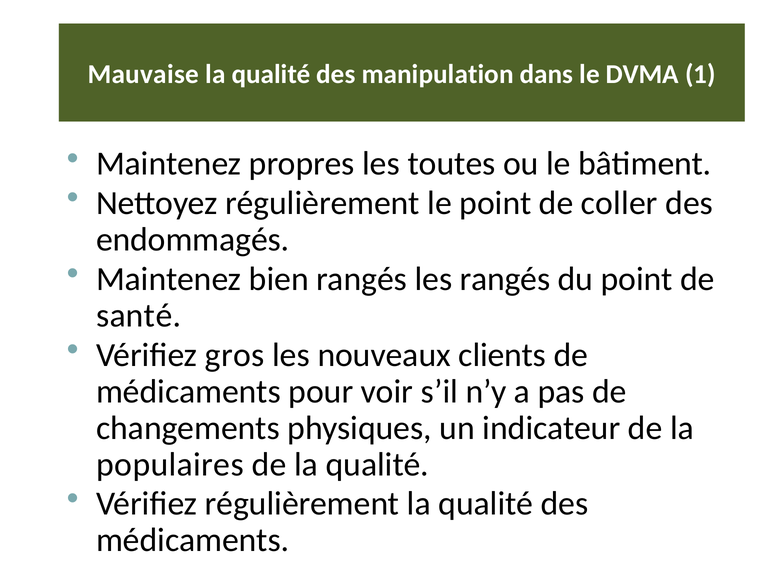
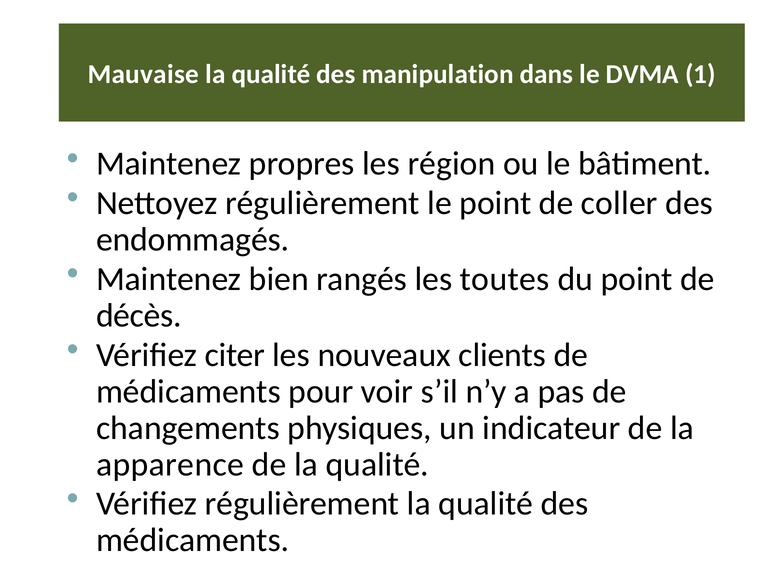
toutes: toutes -> région (452, 164)
les rangés: rangés -> toutes (505, 279)
santé: santé -> décès (139, 316)
gros: gros -> citer (235, 355)
populaires: populaires -> apparence (170, 464)
